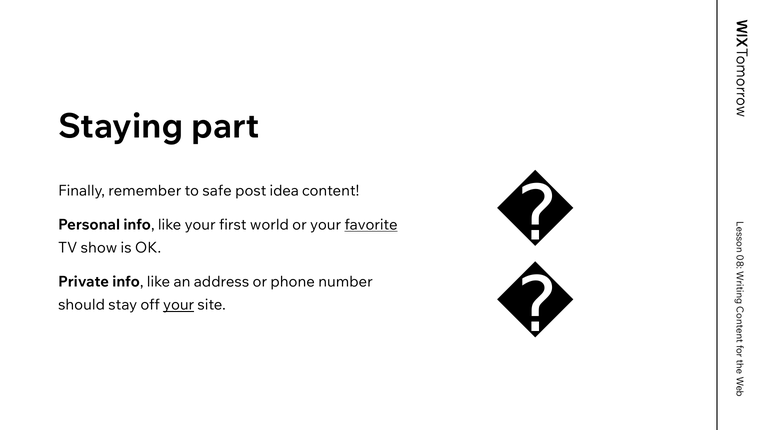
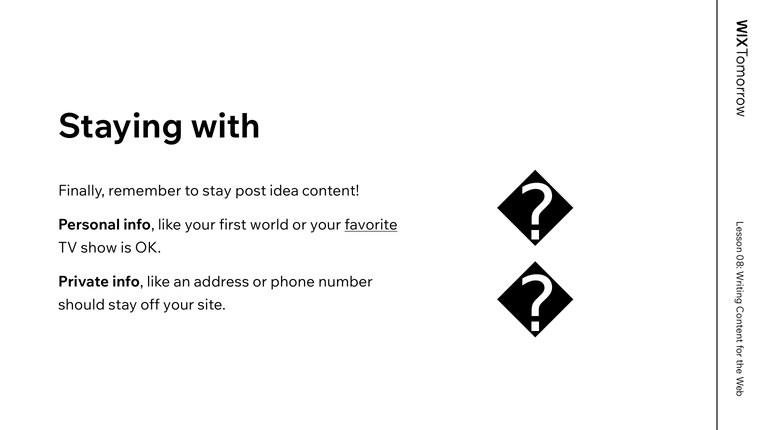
part: part -> with (226, 126)
to safe: safe -> stay (217, 191)
your underline: present -> none (179, 305)
